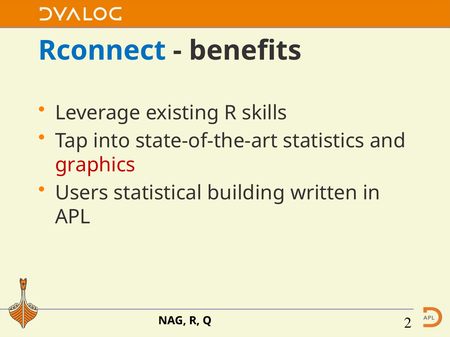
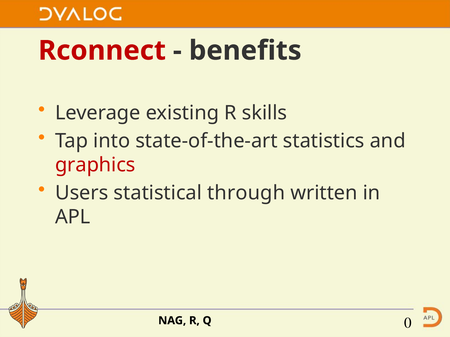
Rconnect colour: blue -> red (102, 51)
building: building -> through (246, 193)
2: 2 -> 0 (408, 324)
